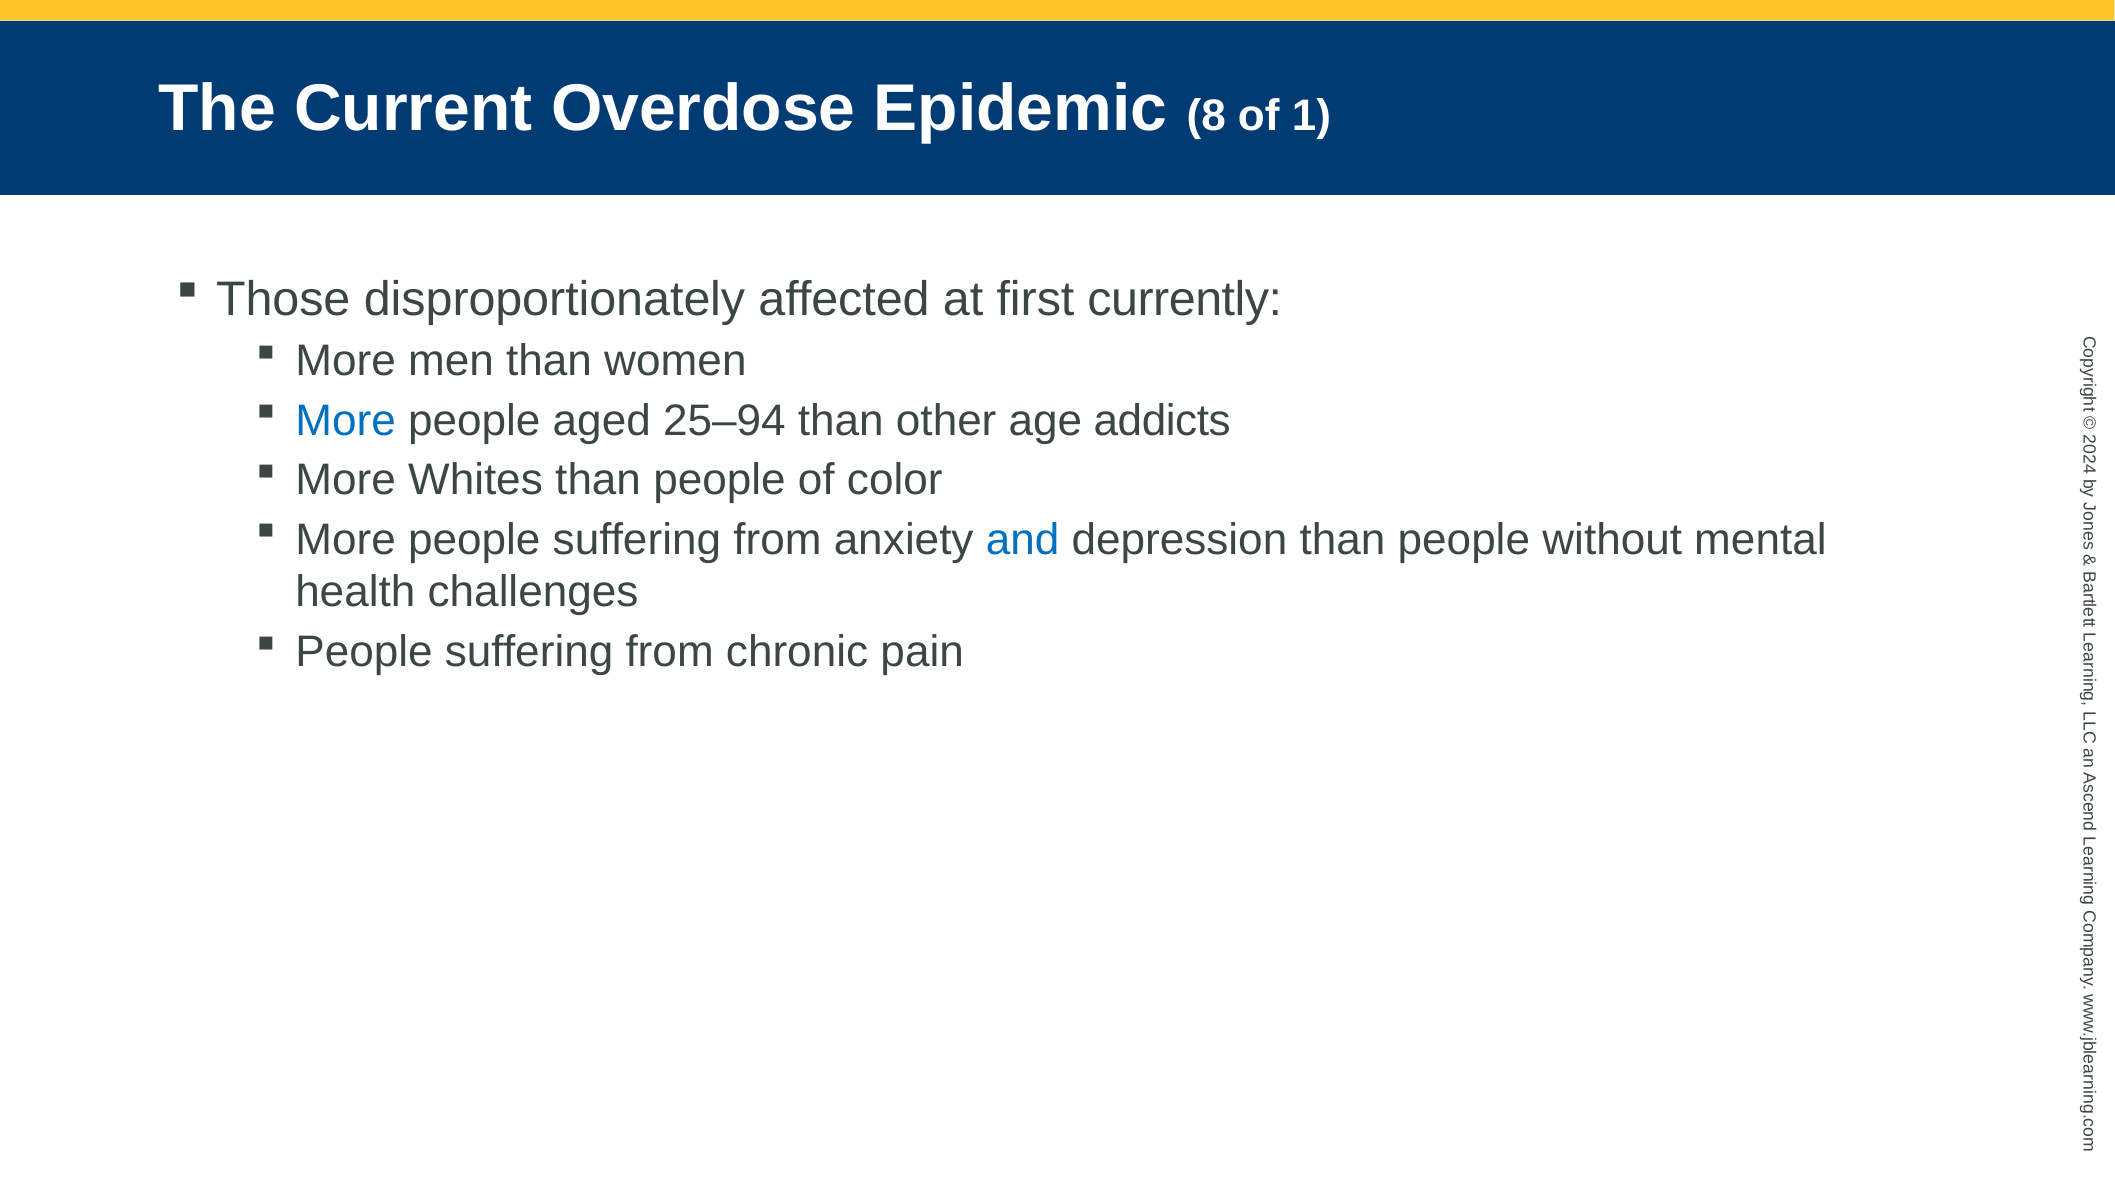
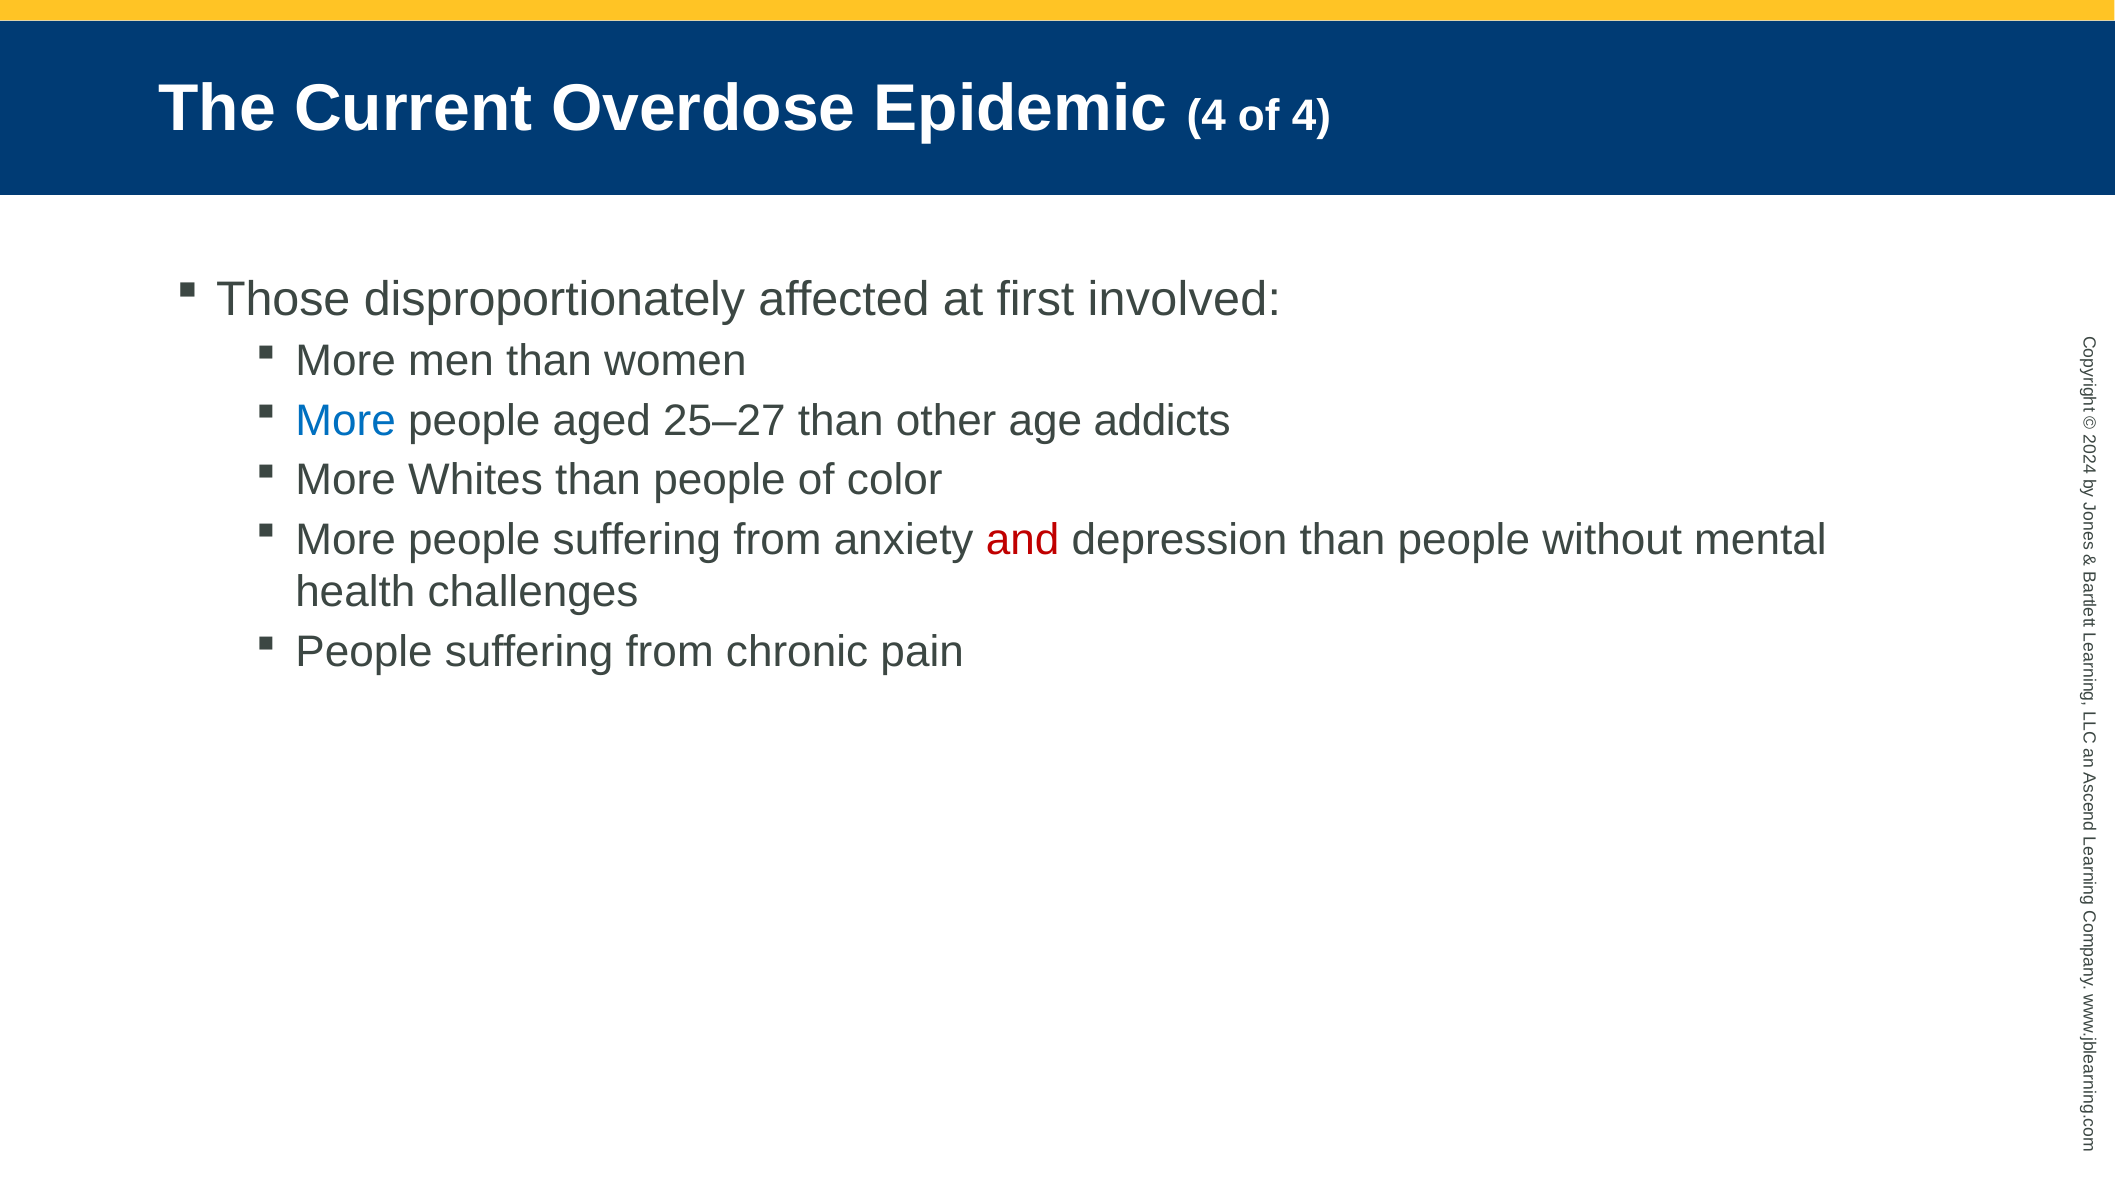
Epidemic 8: 8 -> 4 (1206, 116)
of 1: 1 -> 4 (1311, 116)
currently: currently -> involved (1184, 299)
25–94: 25–94 -> 25–27 (724, 420)
and colour: blue -> red (1023, 539)
